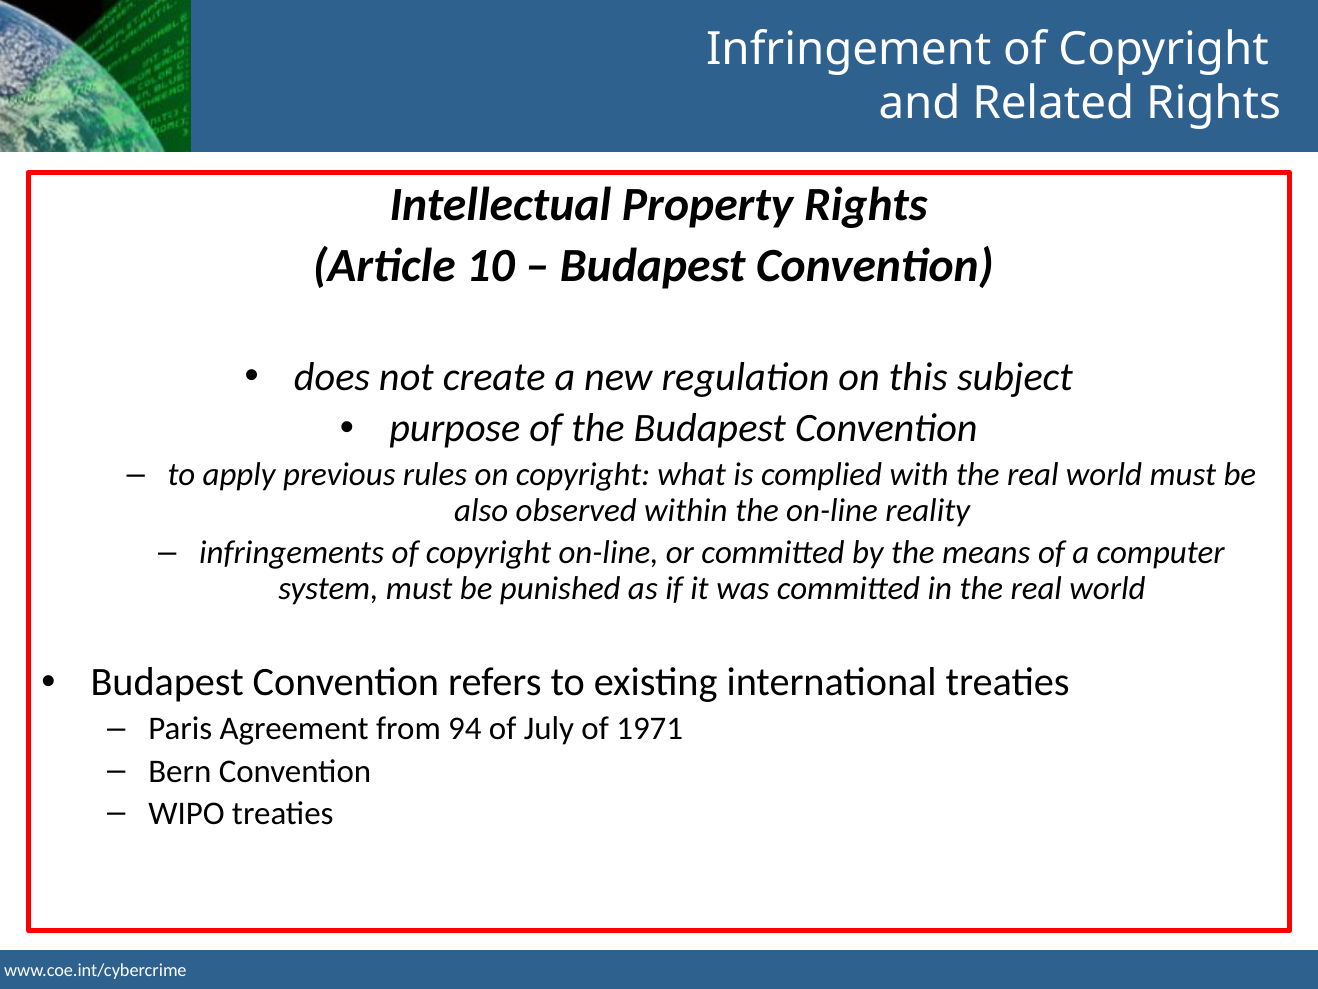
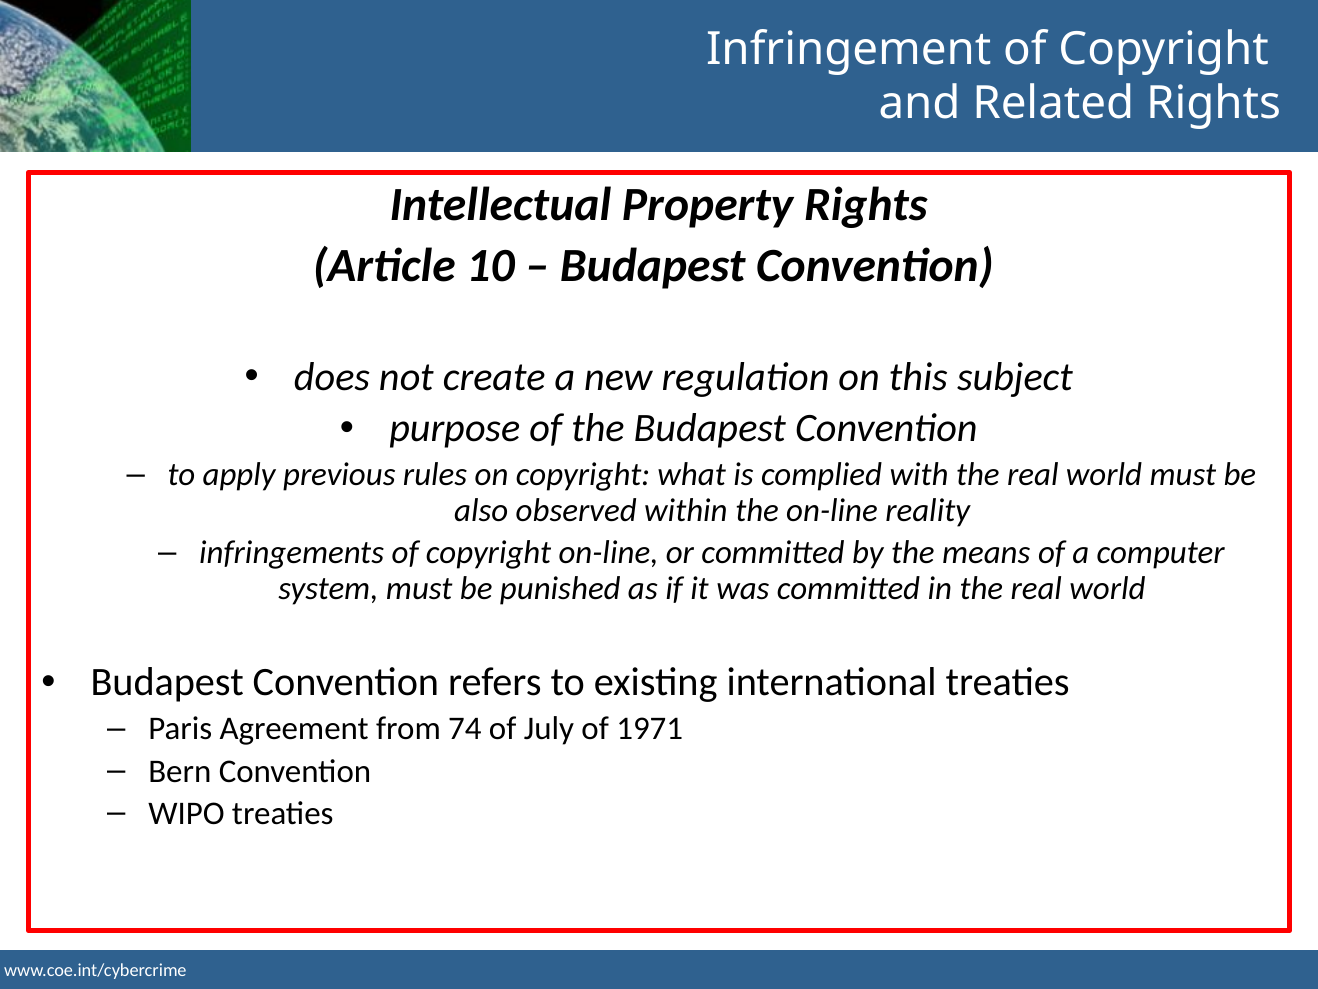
94: 94 -> 74 (465, 729)
